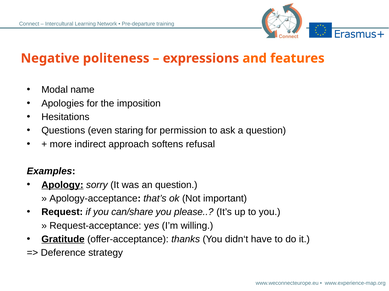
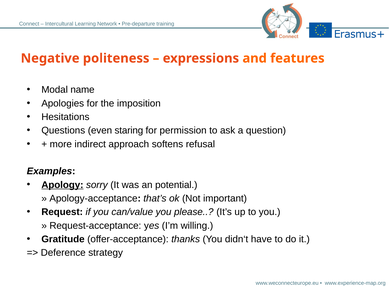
an question: question -> potential (176, 185)
can/share: can/share -> can/value (132, 213)
Gratitude underline: present -> none (63, 240)
